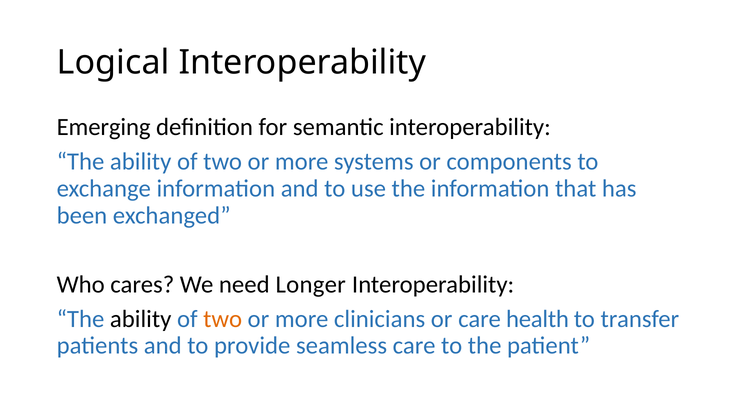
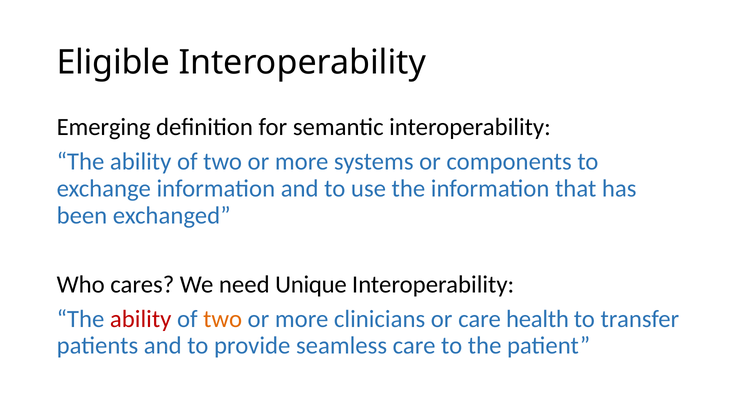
Logical: Logical -> Eligible (113, 62)
Longer: Longer -> Unique (311, 284)
ability colour: black -> red (141, 319)
